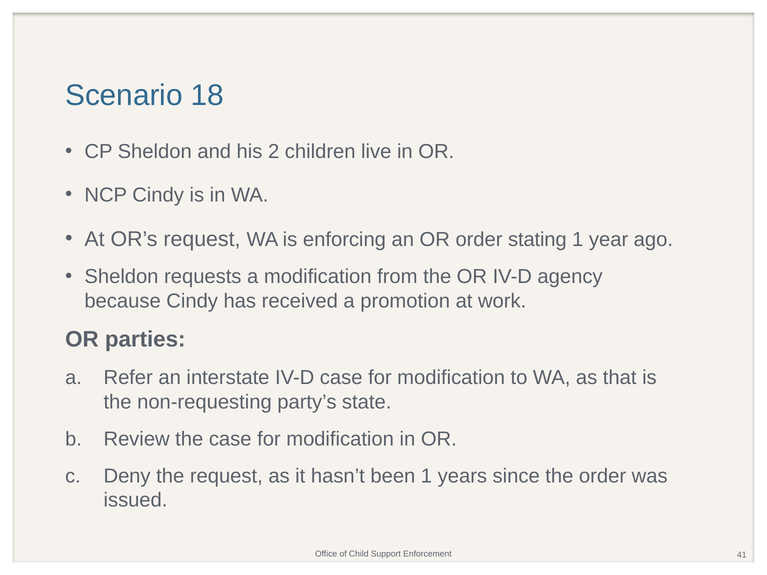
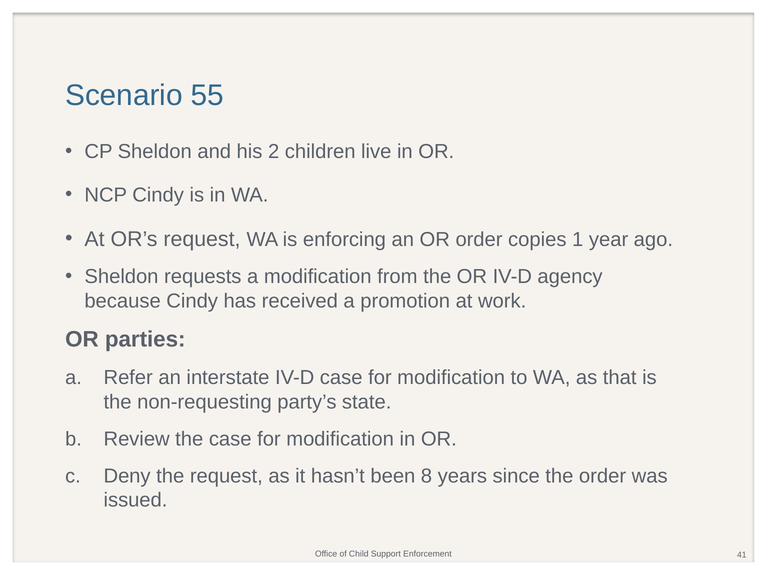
18: 18 -> 55 (207, 95)
stating: stating -> copies (537, 240)
been 1: 1 -> 8 (426, 476)
